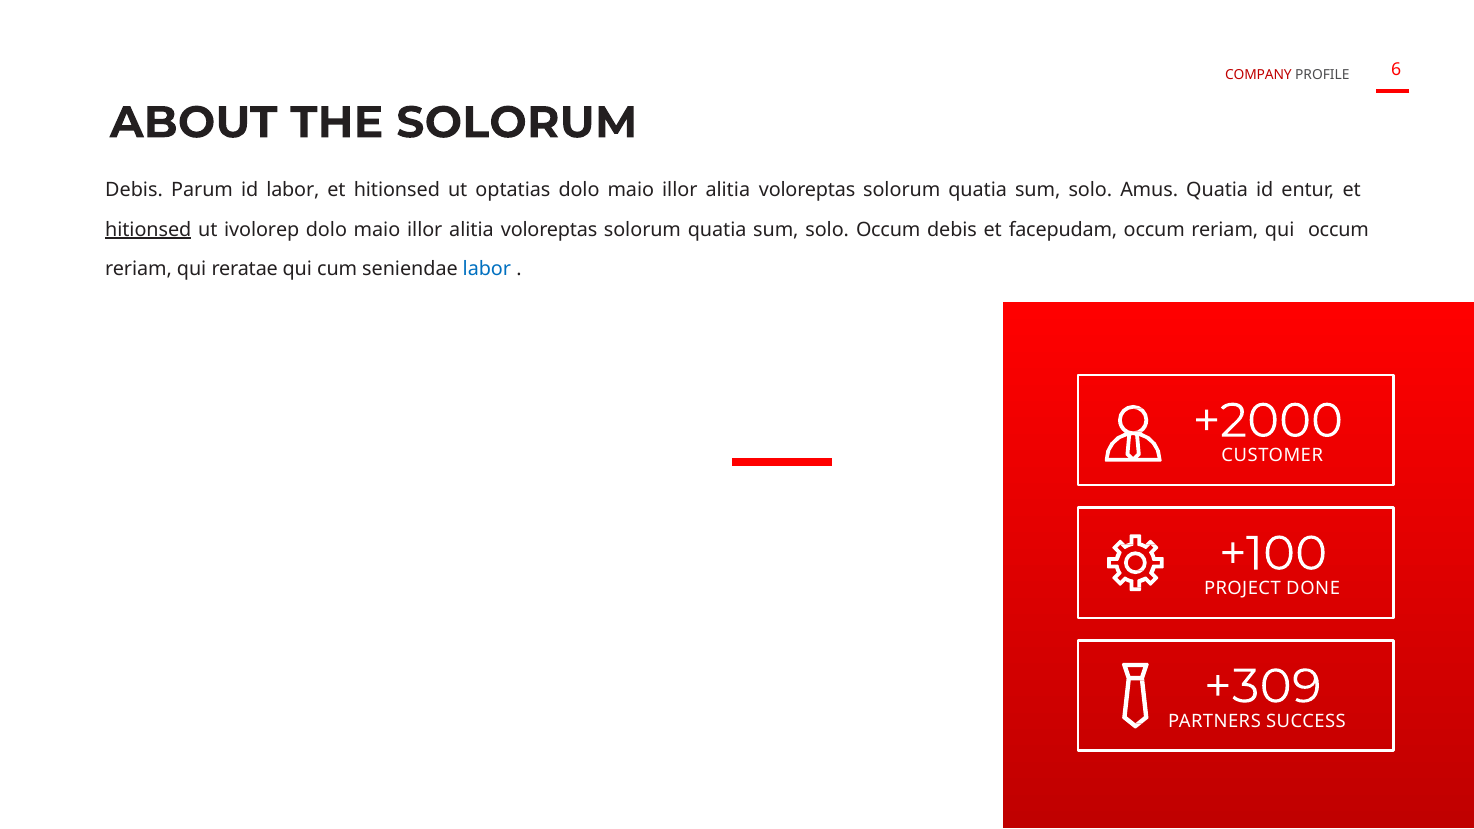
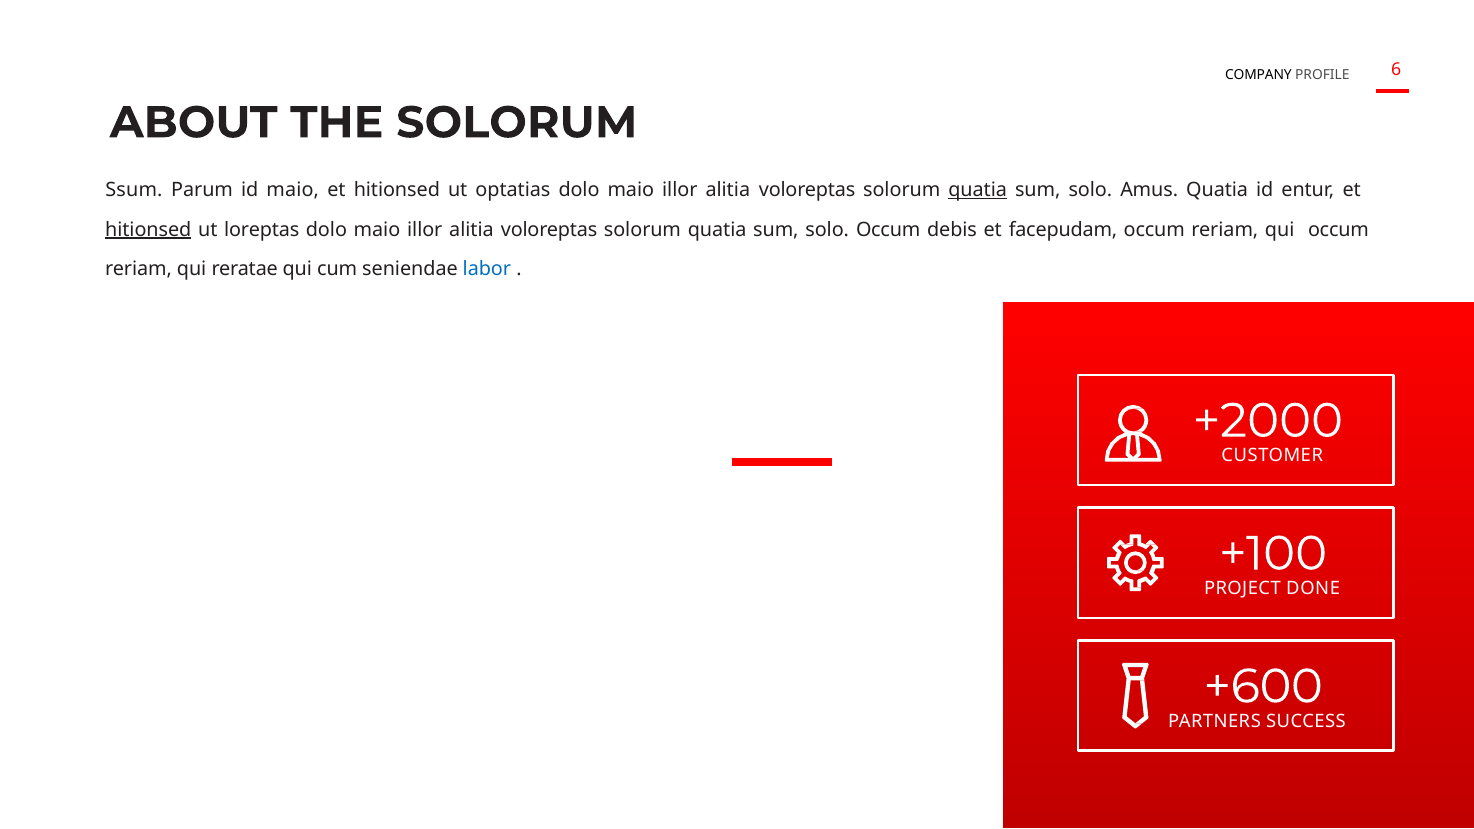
COMPANY colour: red -> black (1258, 75)
Debis: Debis -> Ssum (134, 190)
id labor: labor -> maio (293, 190)
quatia underline: none -> present (978, 190)
ivolorep: ivolorep -> loreptas (262, 230)
+309: +309 -> +600 (1263, 687)
